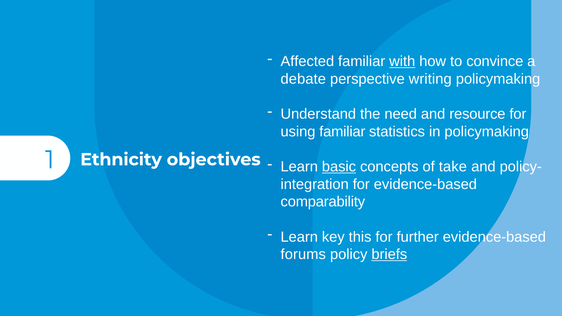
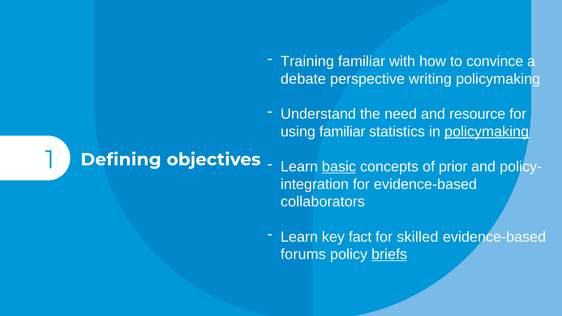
Affected: Affected -> Training (307, 61)
with underline: present -> none (402, 61)
policymaking underline: none -> present (487, 132)
Ethnicity: Ethnicity -> Defining (121, 160)
take: take -> prior (453, 167)
comparability: comparability -> collaborators (323, 202)
this: this -> fact (360, 237)
further: further -> skilled (418, 237)
